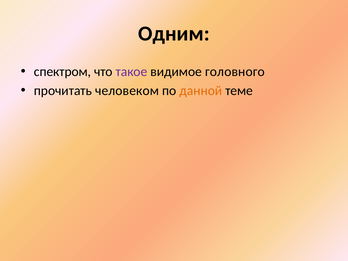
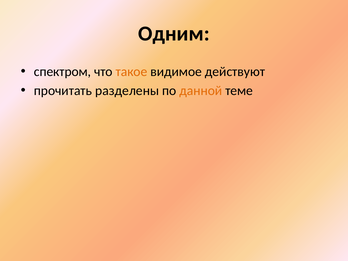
такое colour: purple -> orange (131, 72)
головного: головного -> действуют (235, 72)
человеком: человеком -> разделены (127, 91)
